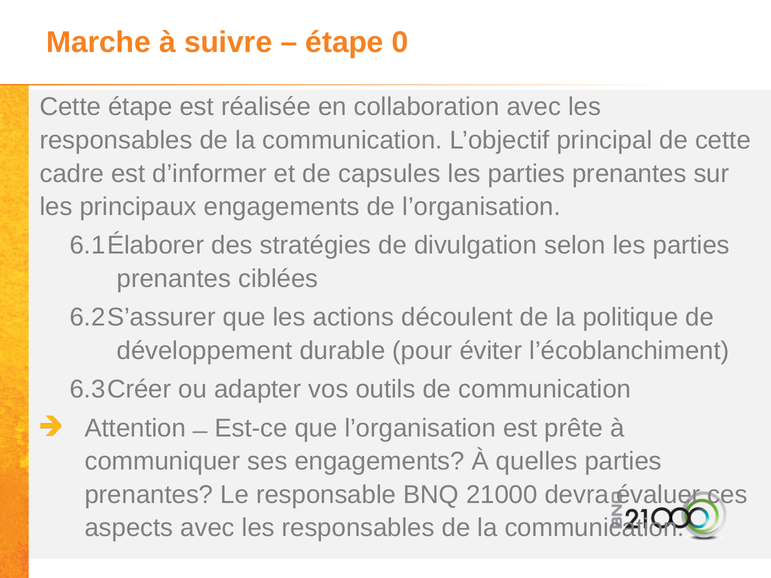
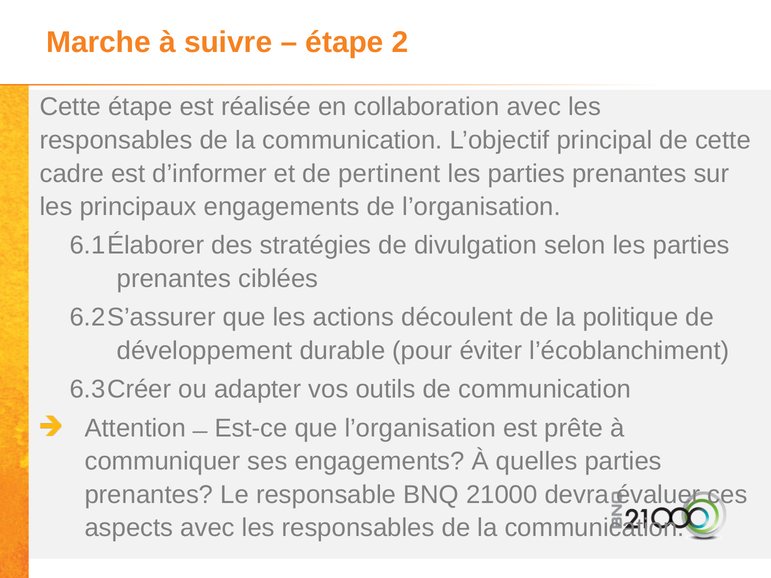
0: 0 -> 2 (400, 42)
capsules: capsules -> pertinent (389, 174)
